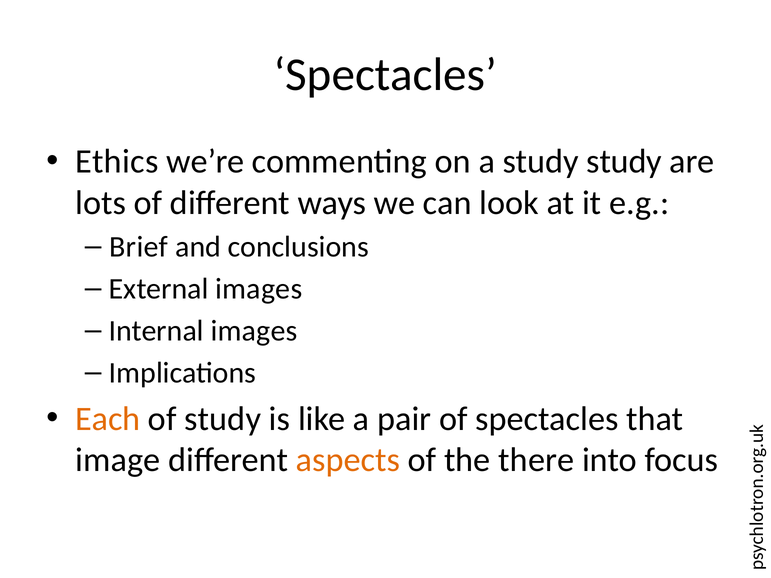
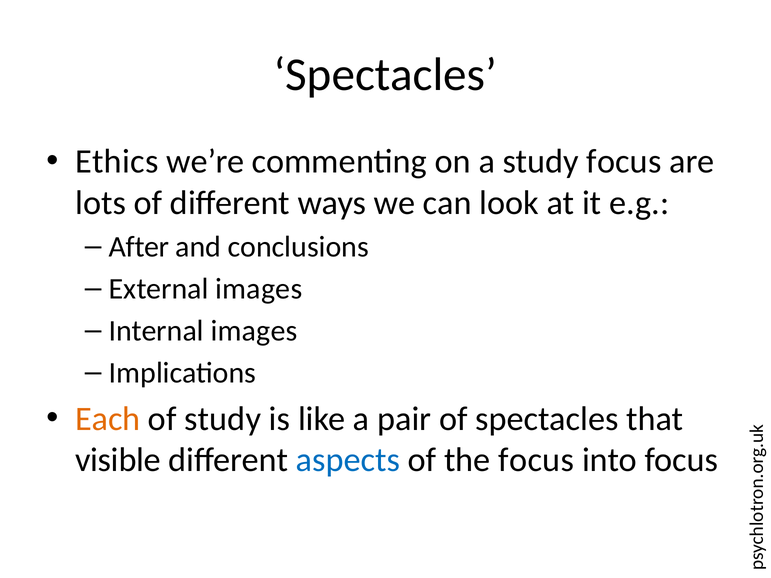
study study: study -> focus (624, 162)
Brief: Brief -> After (139, 247)
image: image -> visible (118, 460)
aspects colour: orange -> blue (348, 460)
the there: there -> focus (536, 460)
